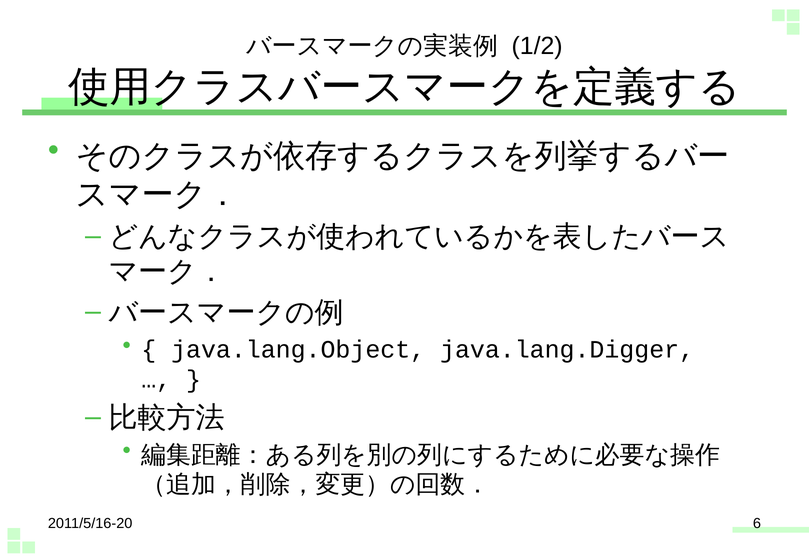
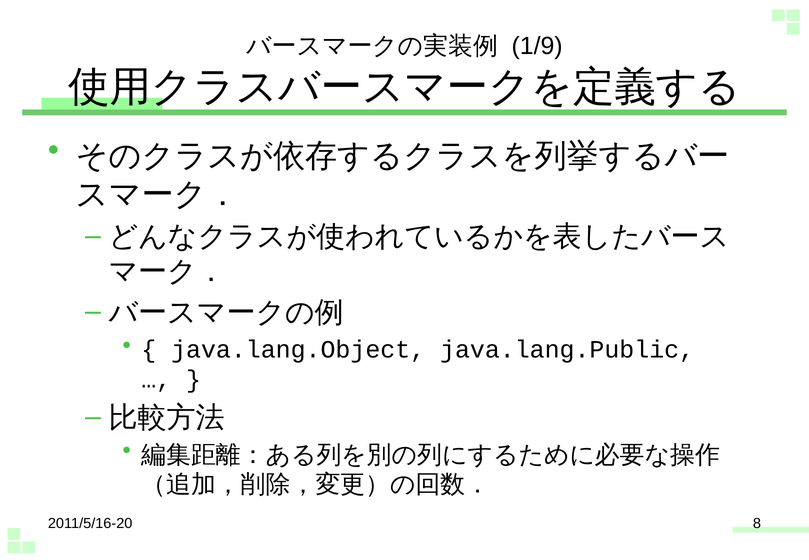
1/2: 1/2 -> 1/9 (537, 46)
java.lang.Digger: java.lang.Digger -> java.lang.Public (567, 350)
6: 6 -> 8 (757, 523)
